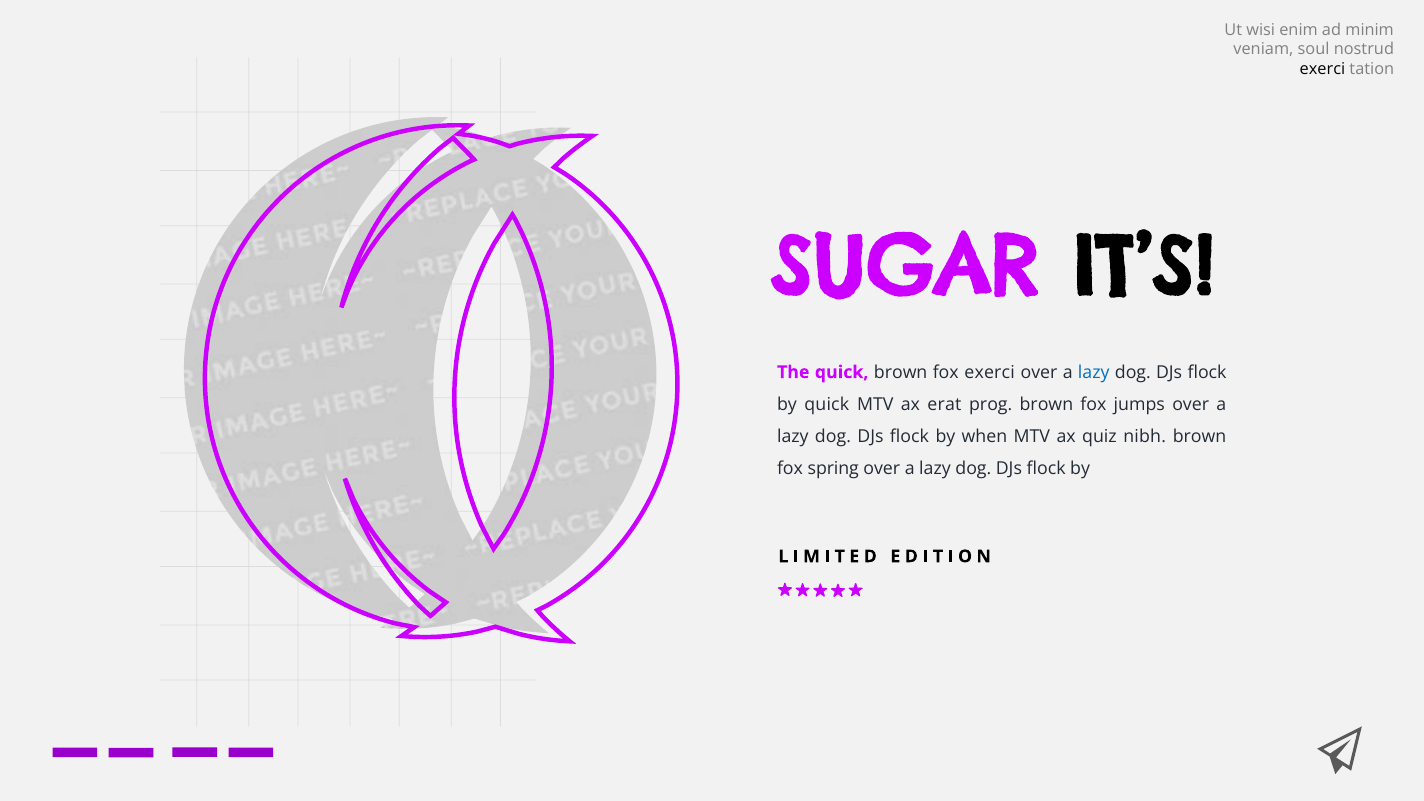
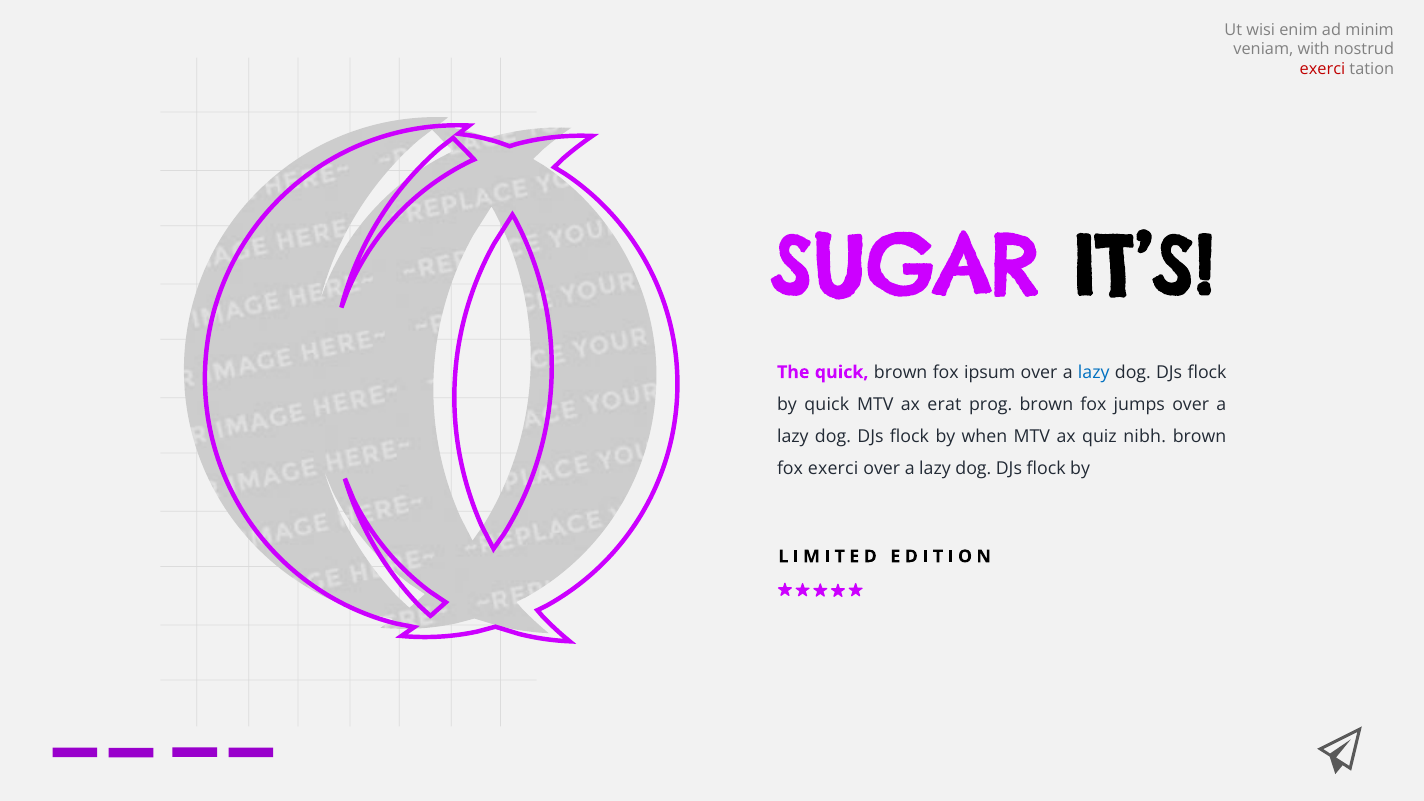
soul: soul -> with (1314, 50)
exerci colour: black -> red (1322, 69)
fox exerci: exerci -> ipsum (990, 372)
fox spring: spring -> exerci (833, 468)
